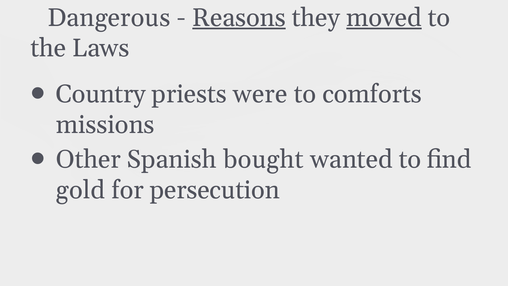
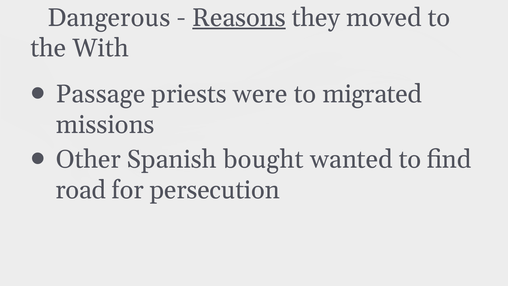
moved underline: present -> none (384, 18)
Laws: Laws -> With (101, 48)
Country: Country -> Passage (101, 94)
comforts: comforts -> migrated (372, 94)
gold: gold -> road (81, 190)
